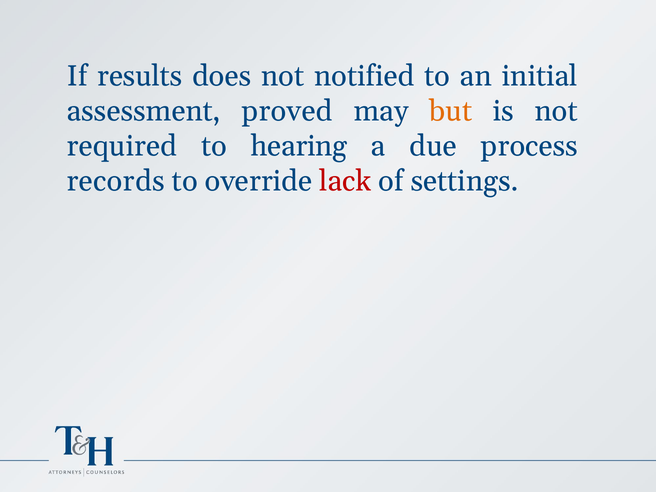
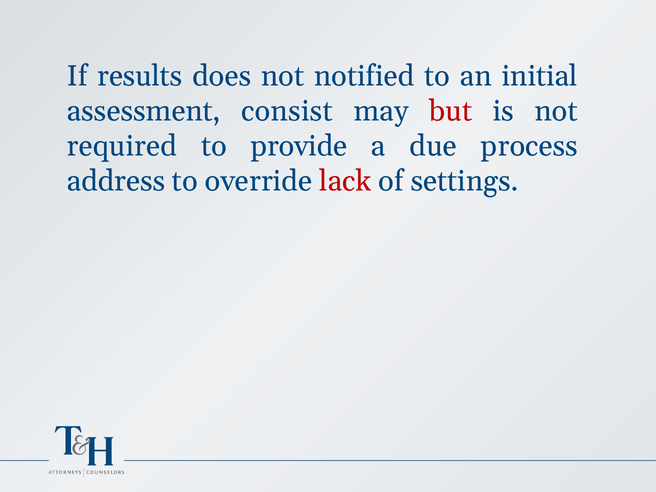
proved: proved -> consist (287, 111)
but colour: orange -> red (451, 111)
hearing: hearing -> provide (299, 146)
records: records -> address (116, 181)
